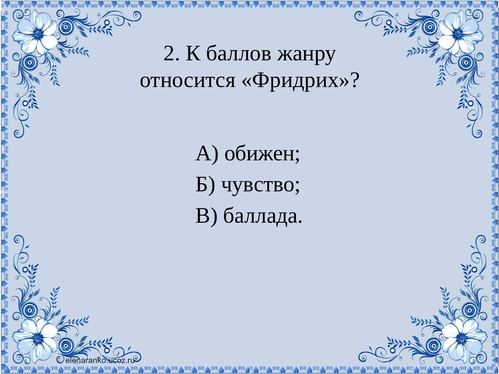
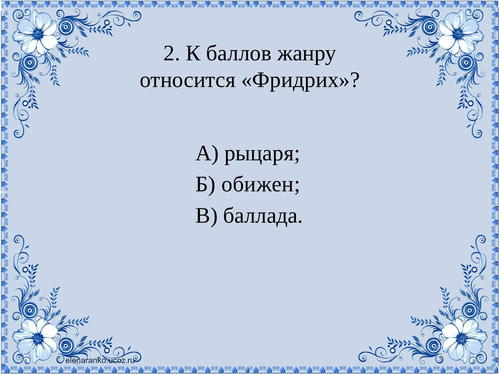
обижен: обижен -> рыцаря (262, 153)
чувство: чувство -> обижен (261, 184)
